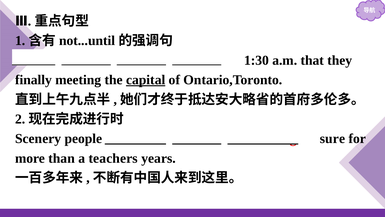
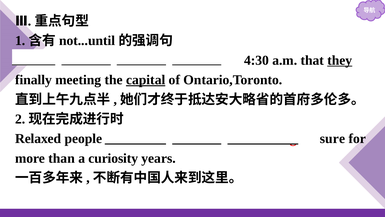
1:30: 1:30 -> 4:30 (256, 60)
they underline: none -> present (340, 60)
Scenery: Scenery -> Relaxed (38, 138)
teachers: teachers -> curiosity (113, 158)
